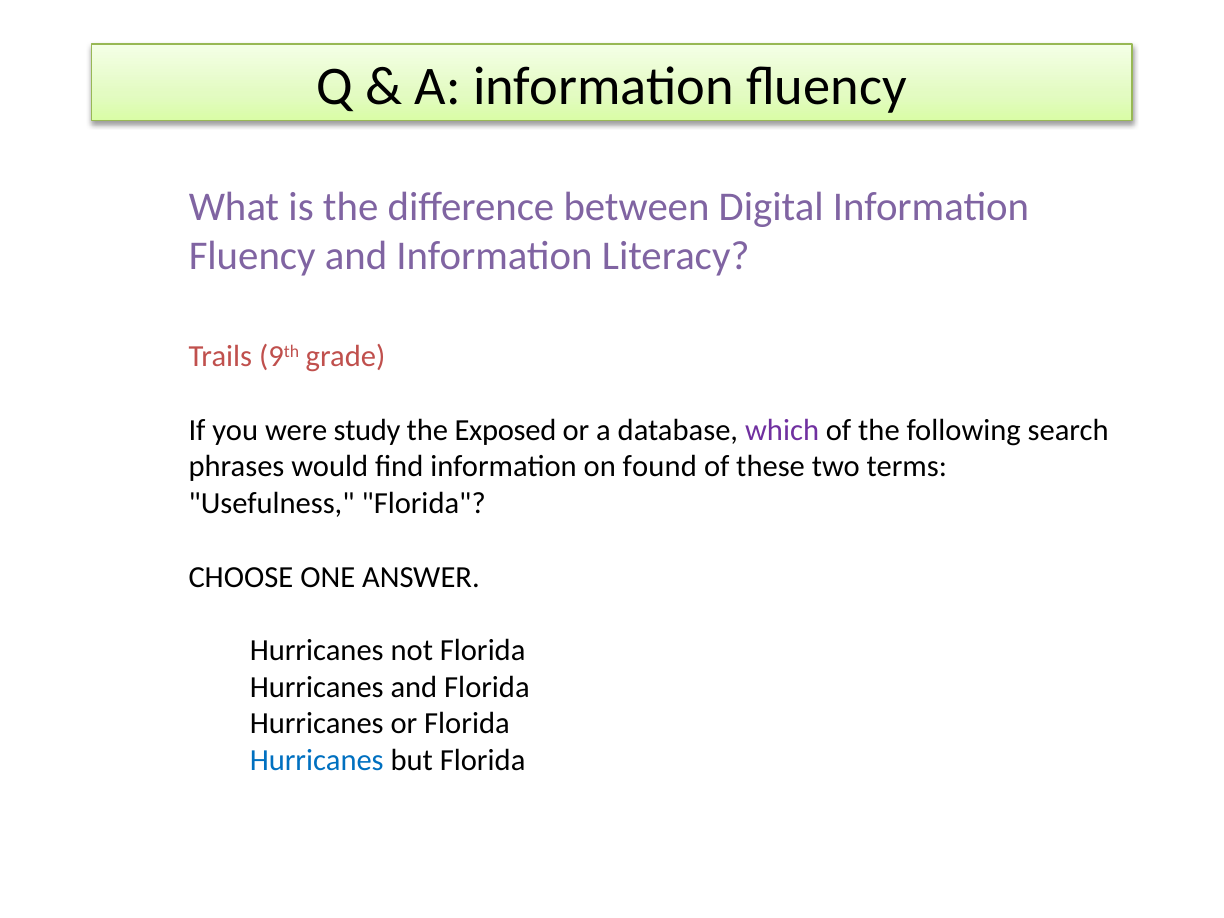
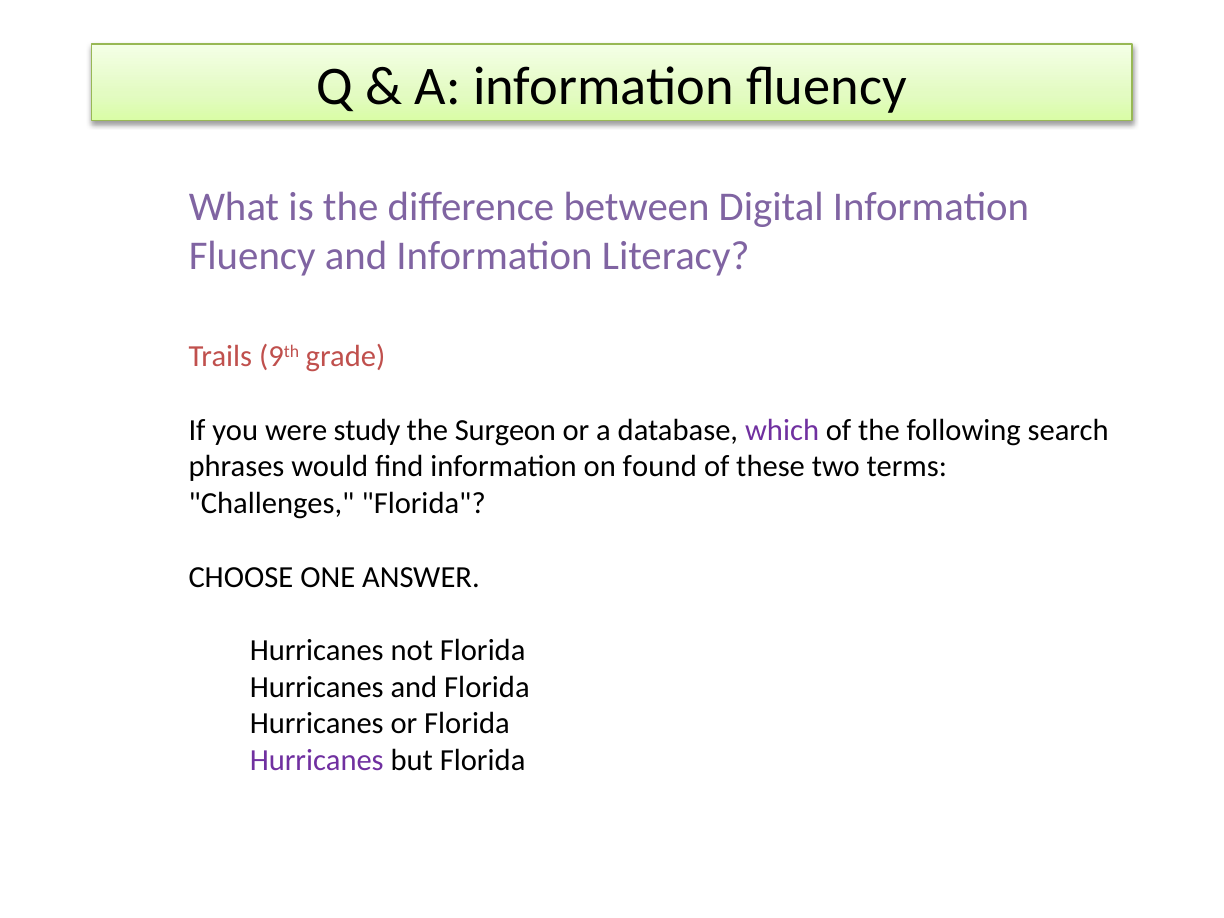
Exposed: Exposed -> Surgeon (505, 430)
Usefulness: Usefulness -> Challenges (272, 504)
Hurricanes colour: blue -> purple (317, 761)
